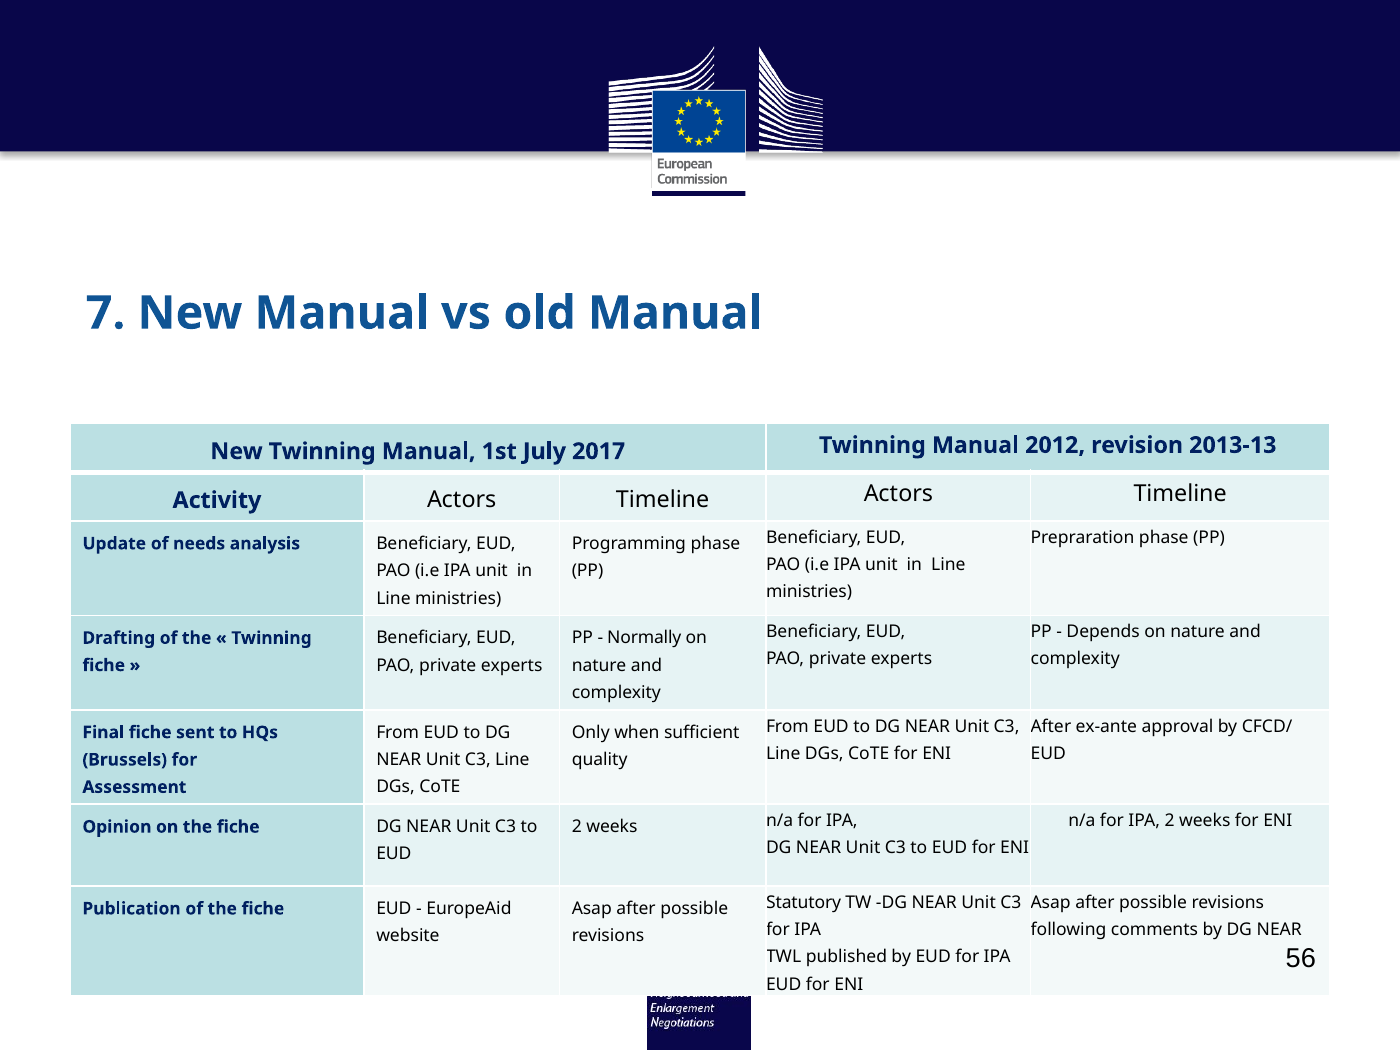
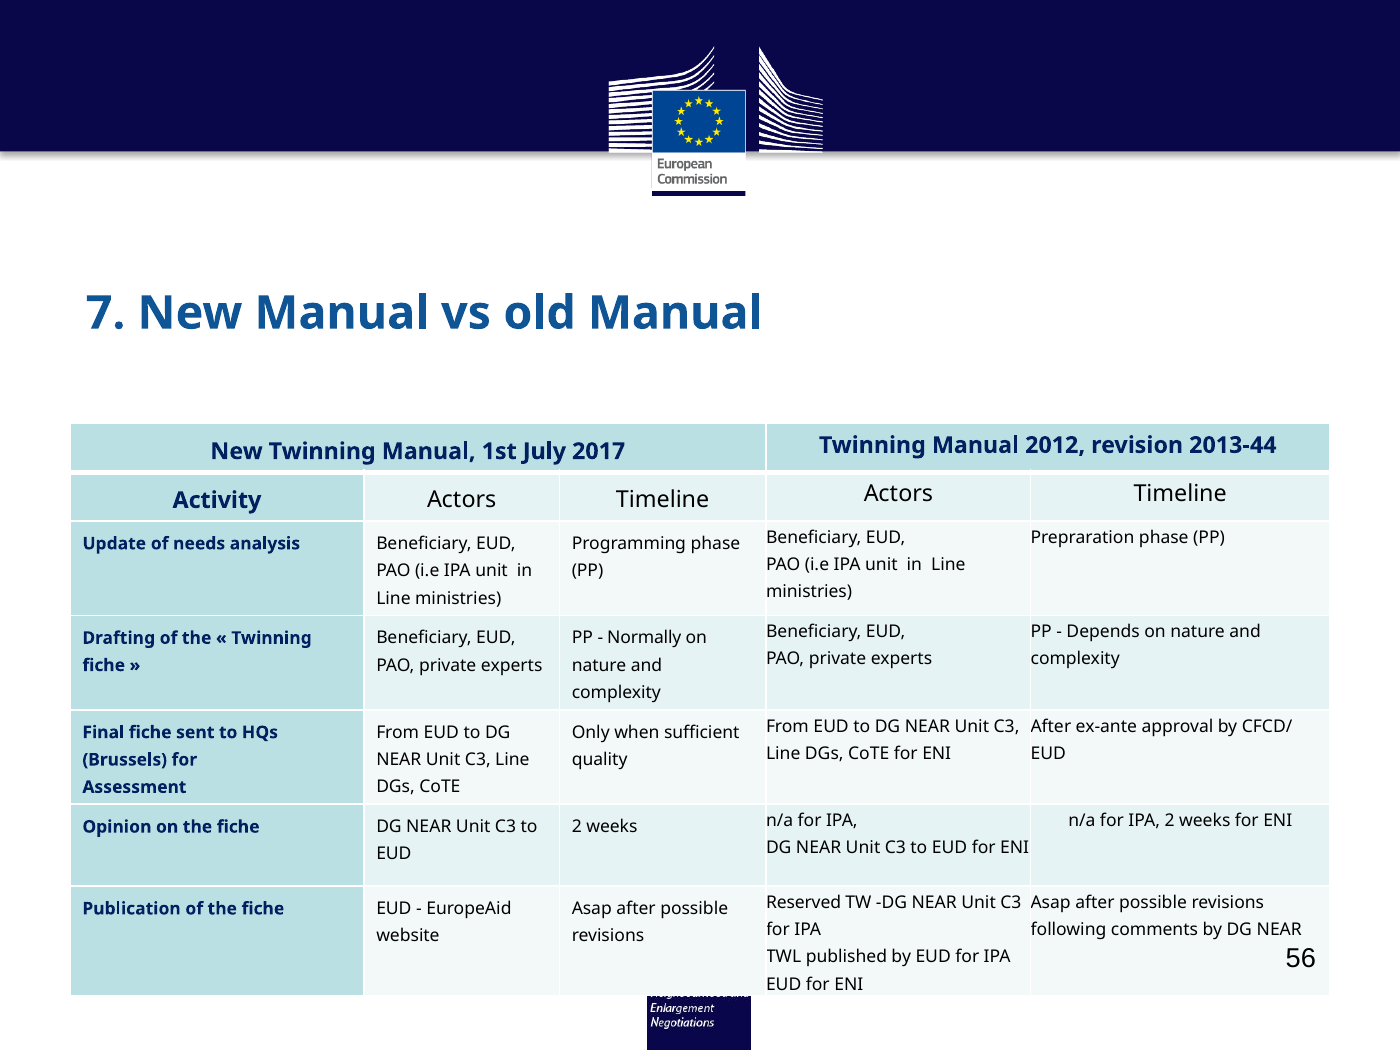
2013-13: 2013-13 -> 2013-44 (1233, 445)
Statutory: Statutory -> Reserved (804, 903)
